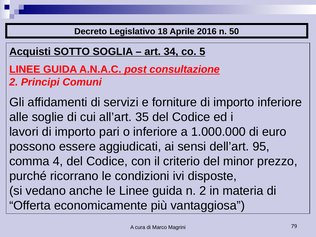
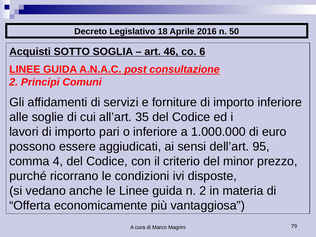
34: 34 -> 46 (171, 52)
5: 5 -> 6 (202, 52)
